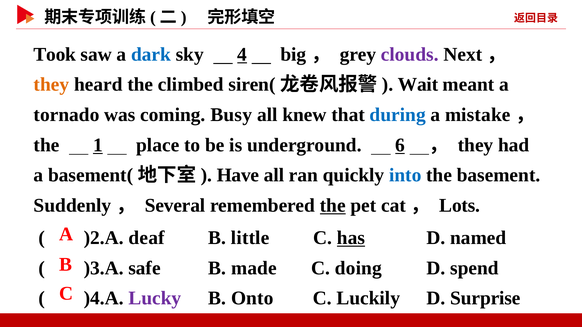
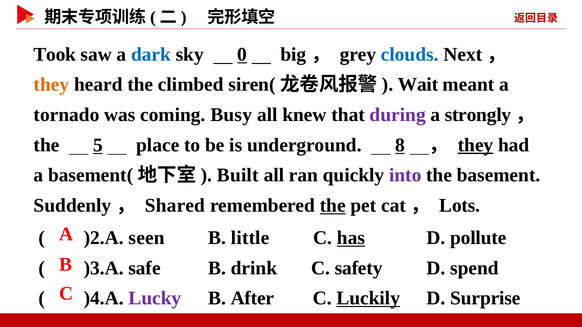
4: 4 -> 0 (242, 54)
clouds colour: purple -> blue (410, 54)
during colour: blue -> purple (398, 115)
mistake: mistake -> strongly (478, 115)
1: 1 -> 5 (98, 145)
6: 6 -> 8 (400, 145)
they underline: none -> present (476, 145)
Have: Have -> Built (238, 175)
into colour: blue -> purple (405, 175)
Several: Several -> Shared (175, 206)
deaf: deaf -> seen (147, 238)
named: named -> pollute (478, 238)
made: made -> drink (254, 268)
doing: doing -> safety (359, 268)
Onto: Onto -> After (253, 299)
Luckily underline: none -> present (368, 299)
